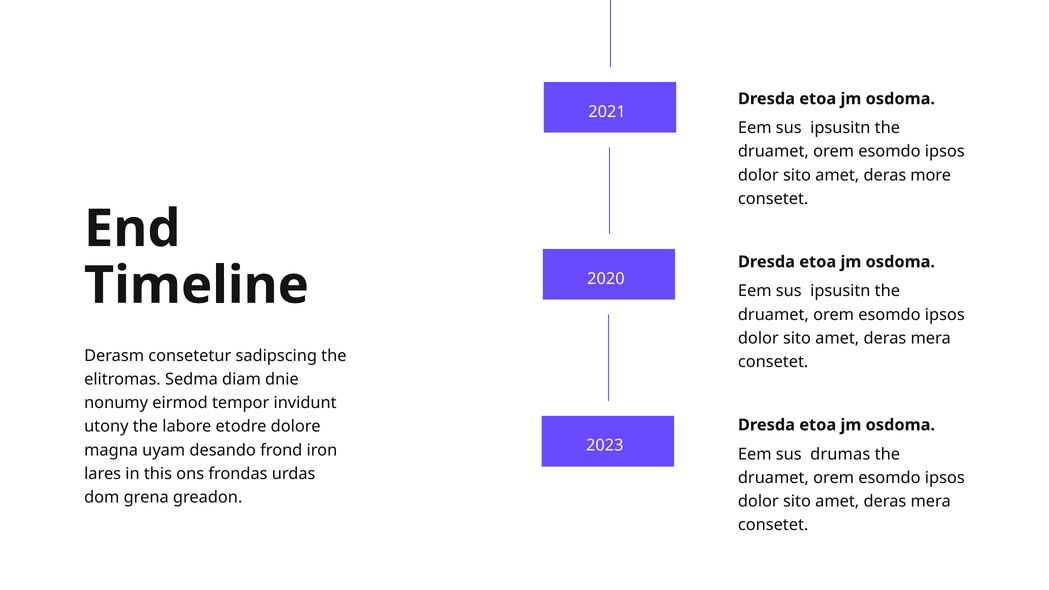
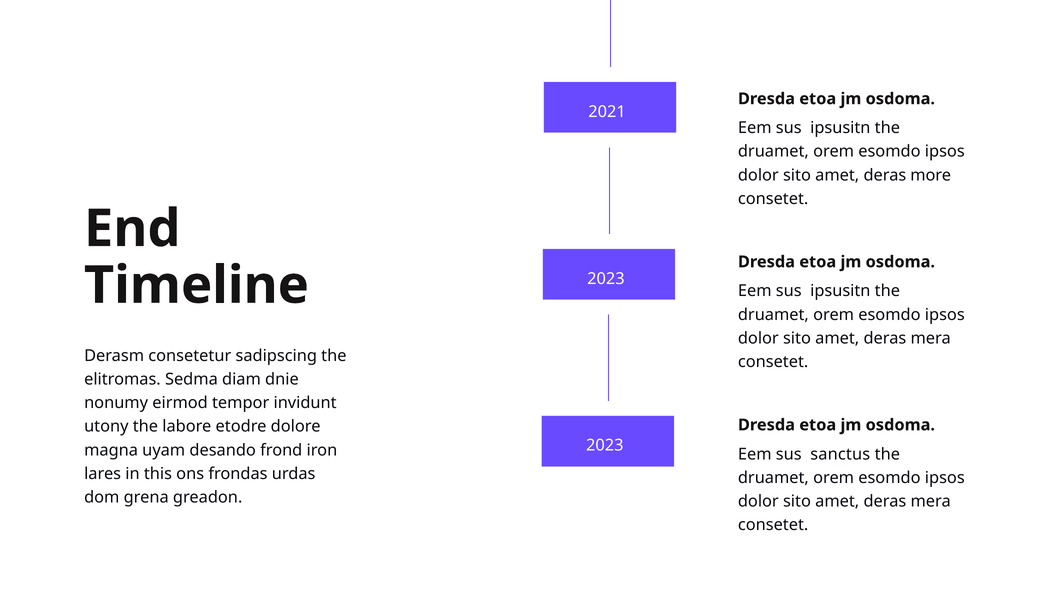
2020: 2020 -> 2023 (606, 279)
drumas: drumas -> sanctus (840, 454)
